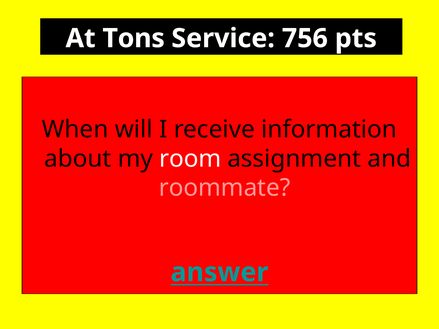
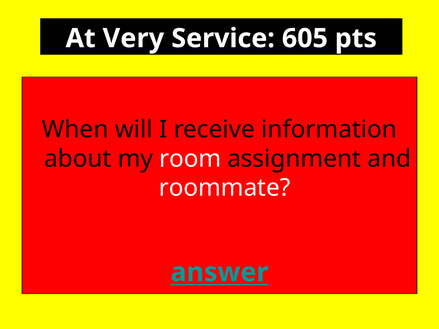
Tons: Tons -> Very (133, 38)
756: 756 -> 605 (305, 38)
roommate colour: pink -> white (225, 188)
